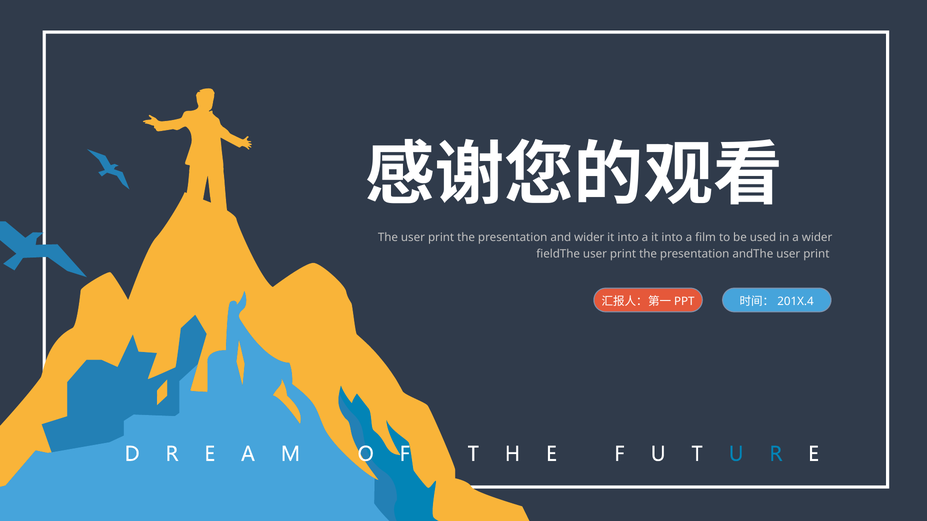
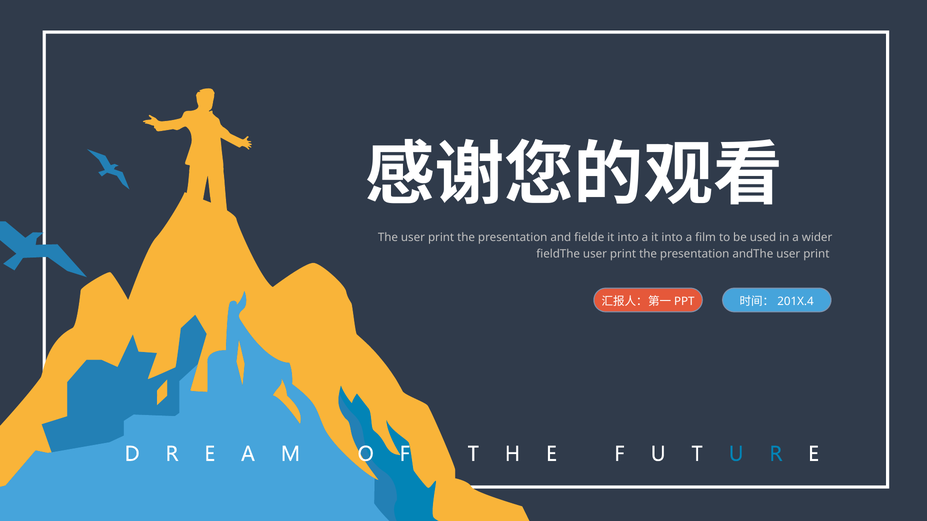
and wider: wider -> fielde (589, 238)
